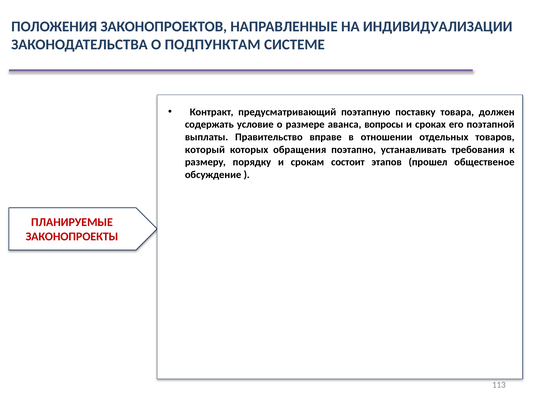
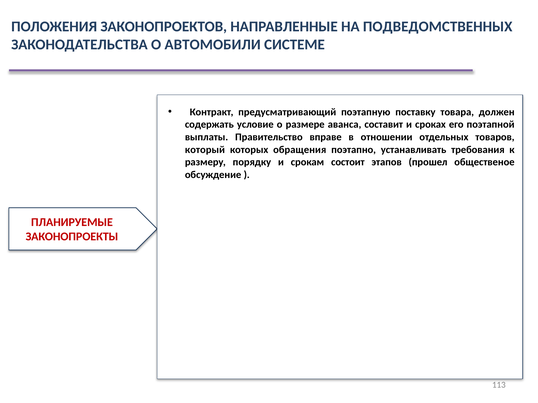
ИНДИВИДУАЛИЗАЦИИ: ИНДИВИДУАЛИЗАЦИИ -> ПОДВЕДОМСТВЕННЫХ (438, 27)
ПОДПУНКТАМ: ПОДПУНКТАМ -> АВТОМОБИЛИ (213, 45)
вопросы: вопросы -> составит (384, 125)
